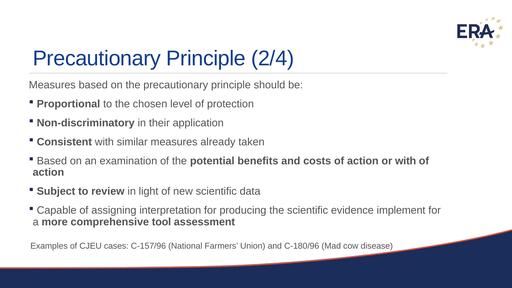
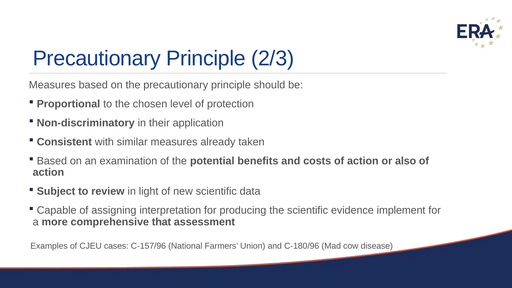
2/4: 2/4 -> 2/3 (273, 58)
or with: with -> also (406, 161)
tool: tool -> that (162, 222)
